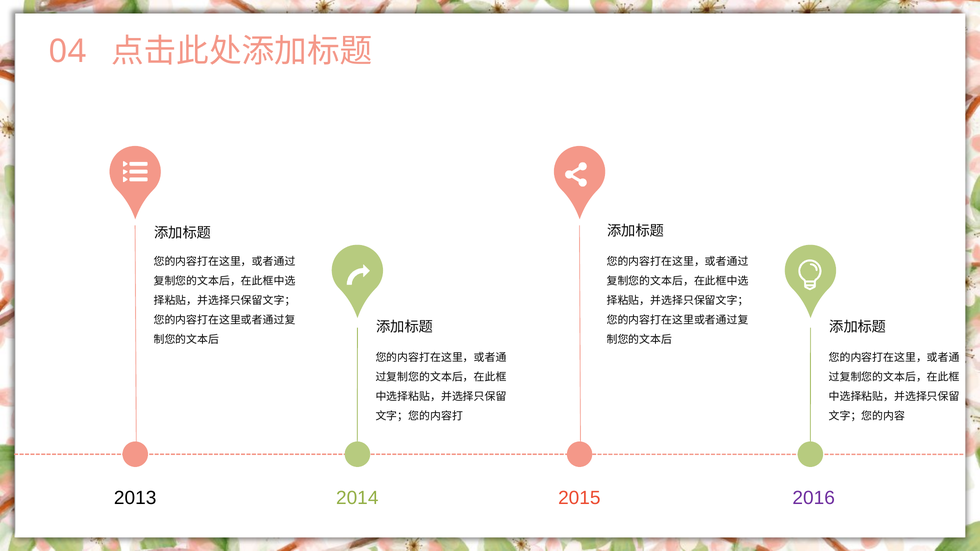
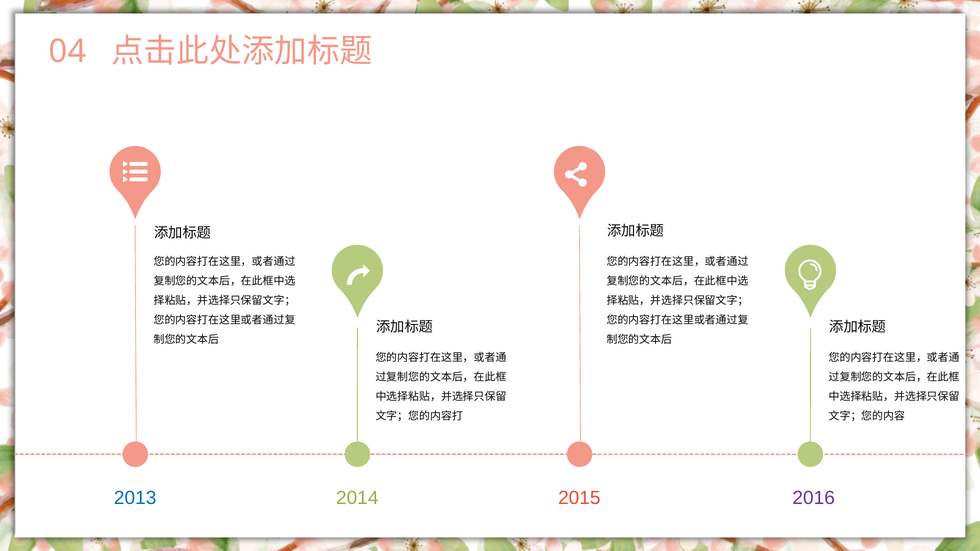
2013 colour: black -> blue (135, 498)
